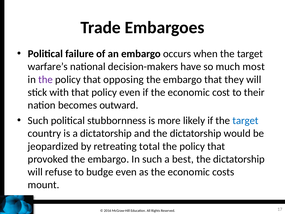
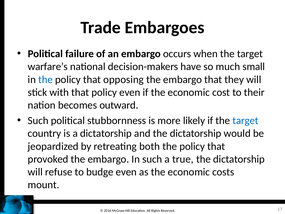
most: most -> small (254, 67)
the colour: purple -> blue (46, 79)
total: total -> both (150, 146)
best: best -> true (183, 159)
